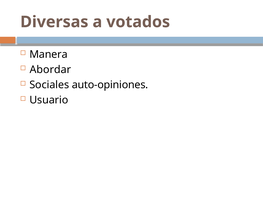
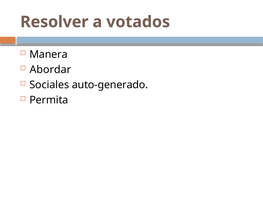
Diversas: Diversas -> Resolver (54, 22)
auto-opiniones: auto-opiniones -> auto-generado (110, 85)
Usuario: Usuario -> Permita (49, 100)
